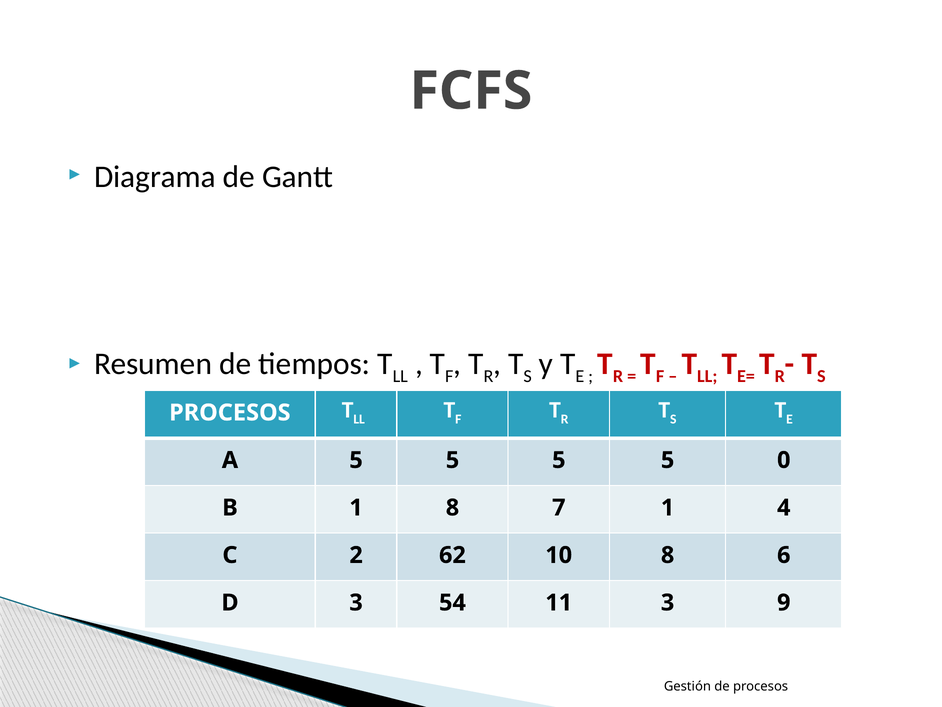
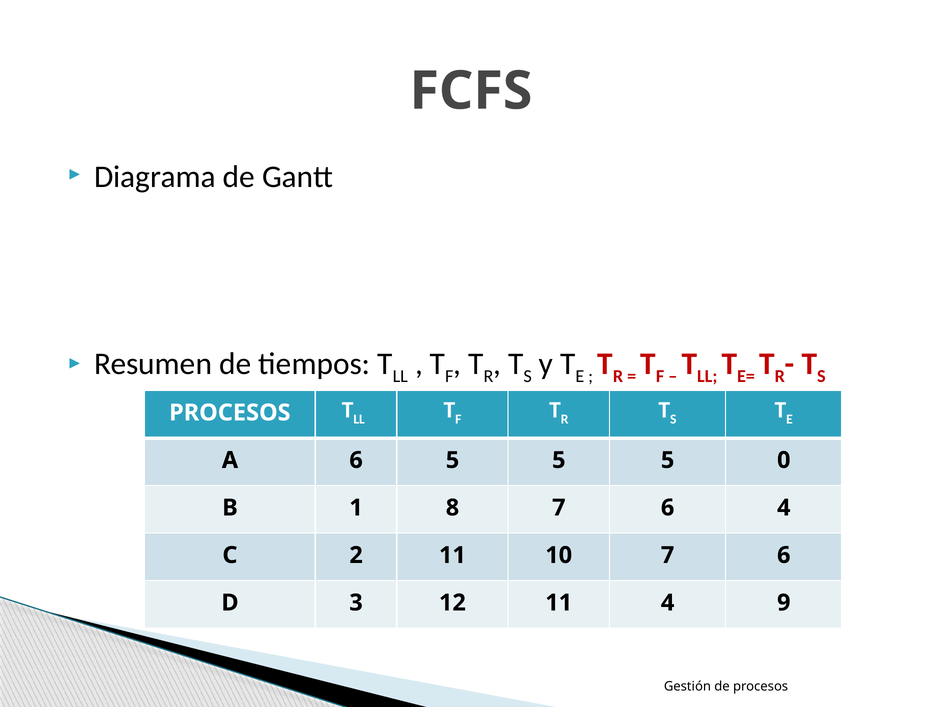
A 5: 5 -> 6 (356, 460)
8 7 1: 1 -> 6 (668, 507)
2 62: 62 -> 11 (452, 555)
10 8: 8 -> 7 (668, 555)
54: 54 -> 12 (452, 602)
11 3: 3 -> 4 (668, 602)
